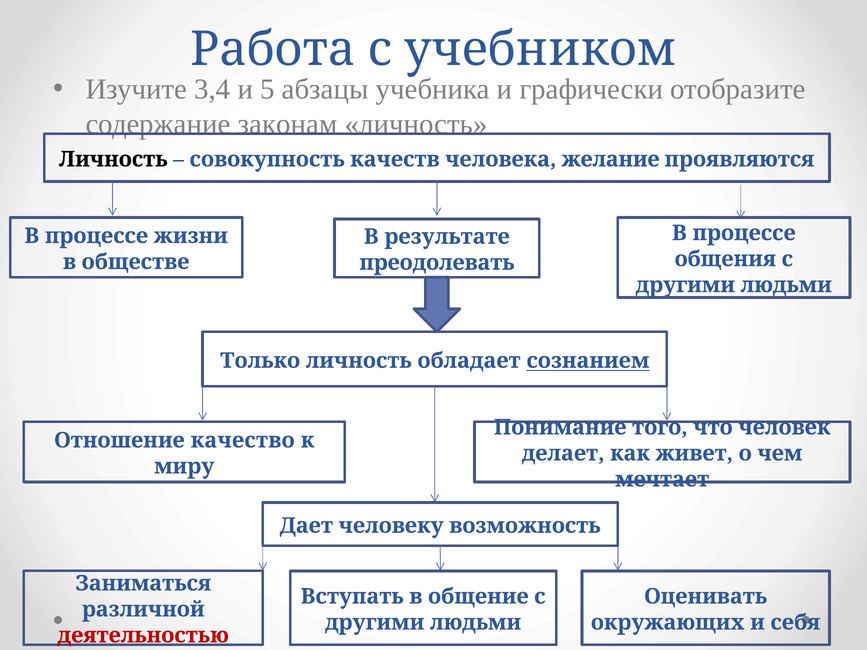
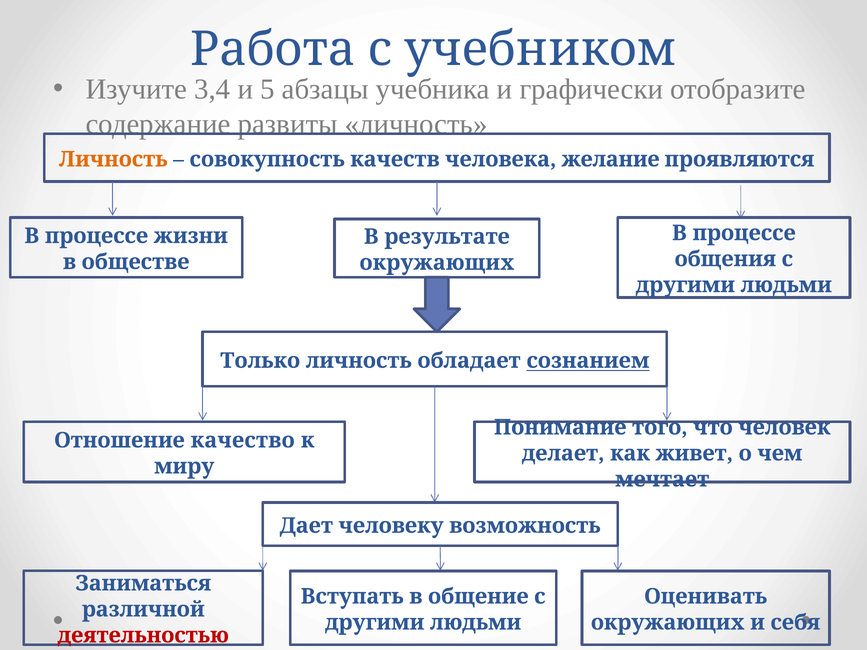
законам: законам -> развиты (288, 124)
Личность colour: black -> orange (113, 159)
преодолевать: преодолевать -> окружающих (437, 263)
